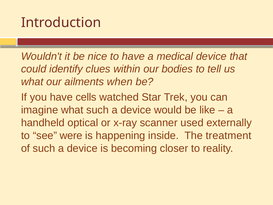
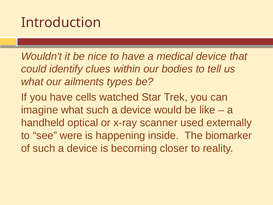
when: when -> types (120, 82)
treatment: treatment -> biomarker (229, 135)
